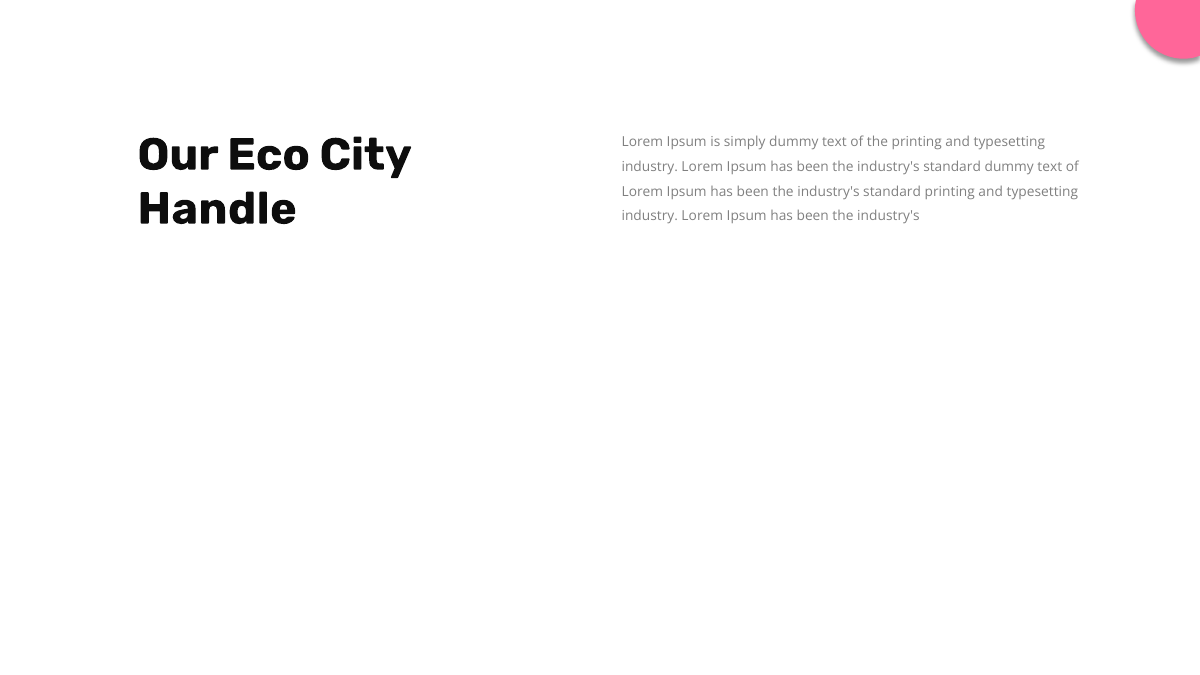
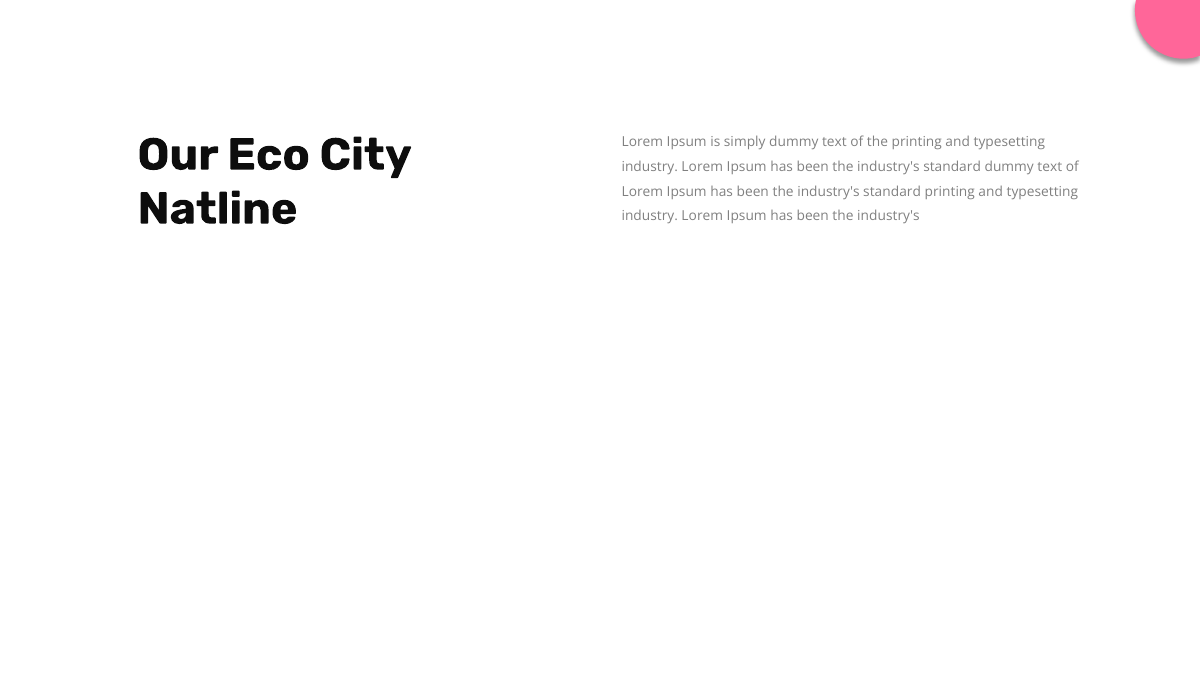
Handle: Handle -> Natline (217, 209)
